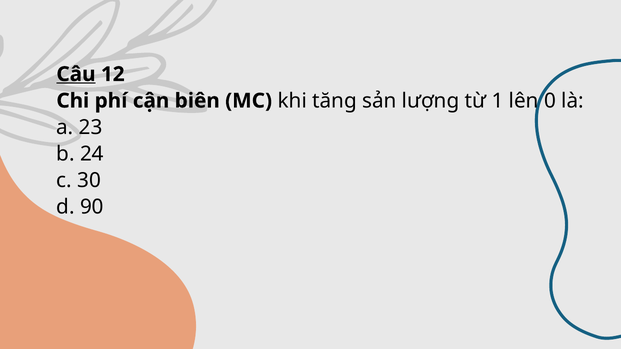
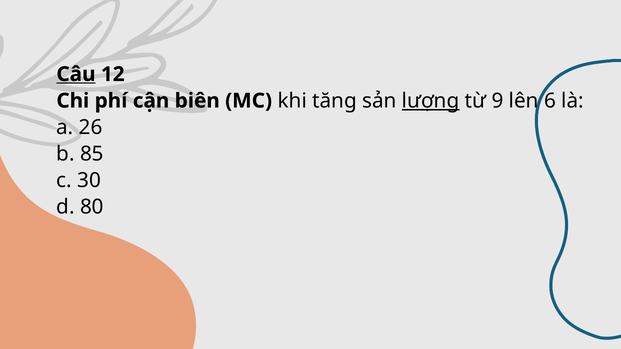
lượng underline: none -> present (431, 101)
1: 1 -> 9 (498, 101)
0: 0 -> 6 (550, 101)
23: 23 -> 26 (91, 127)
24: 24 -> 85 (92, 154)
90: 90 -> 80 (92, 207)
